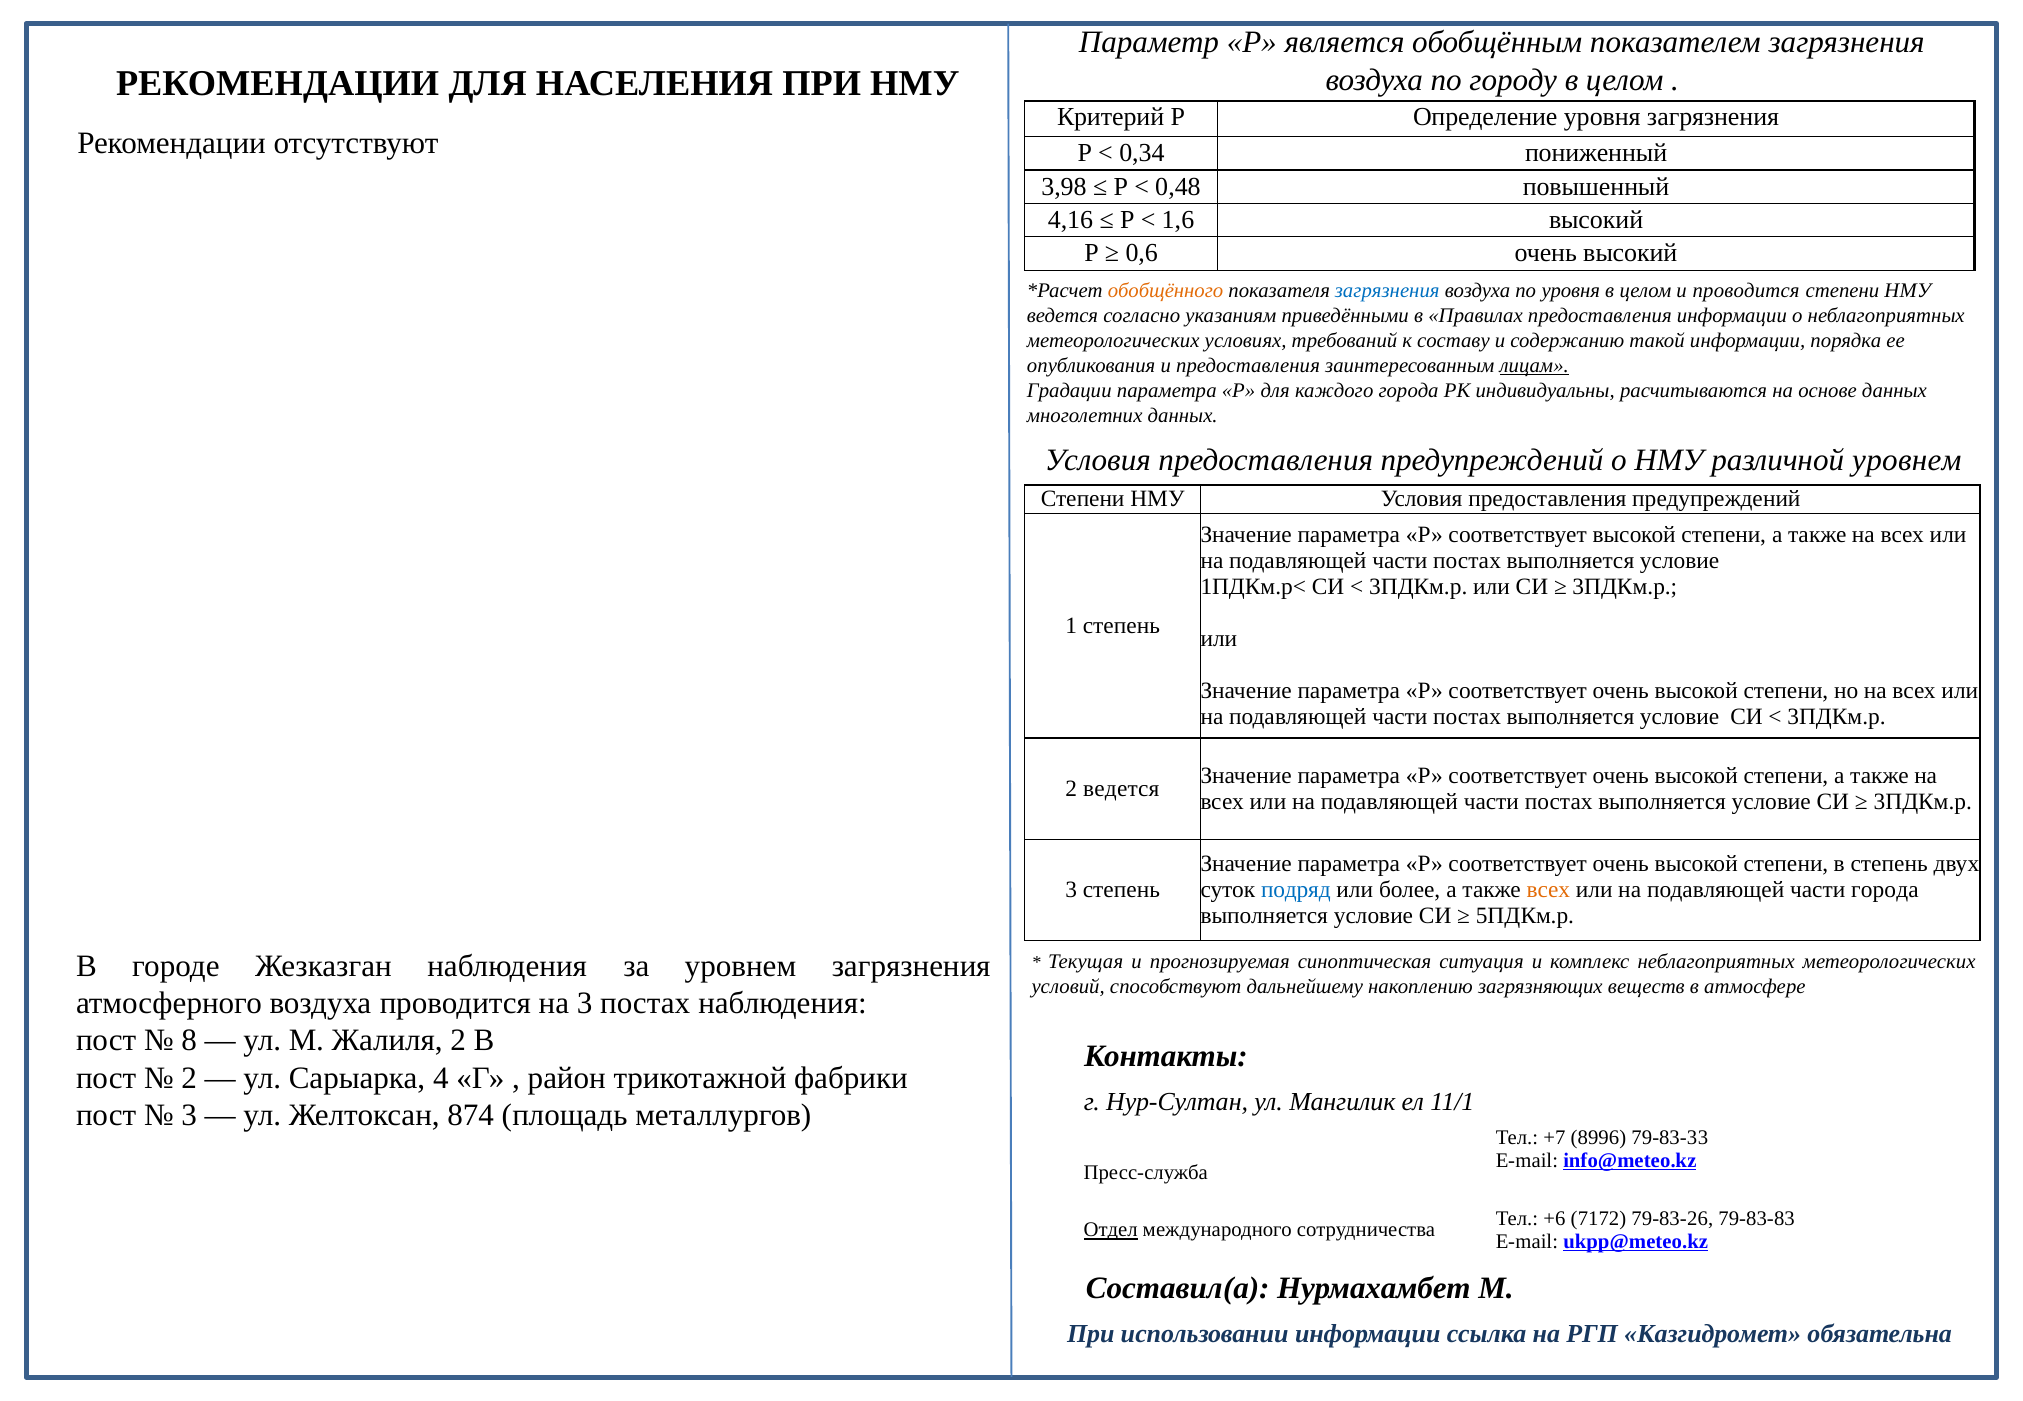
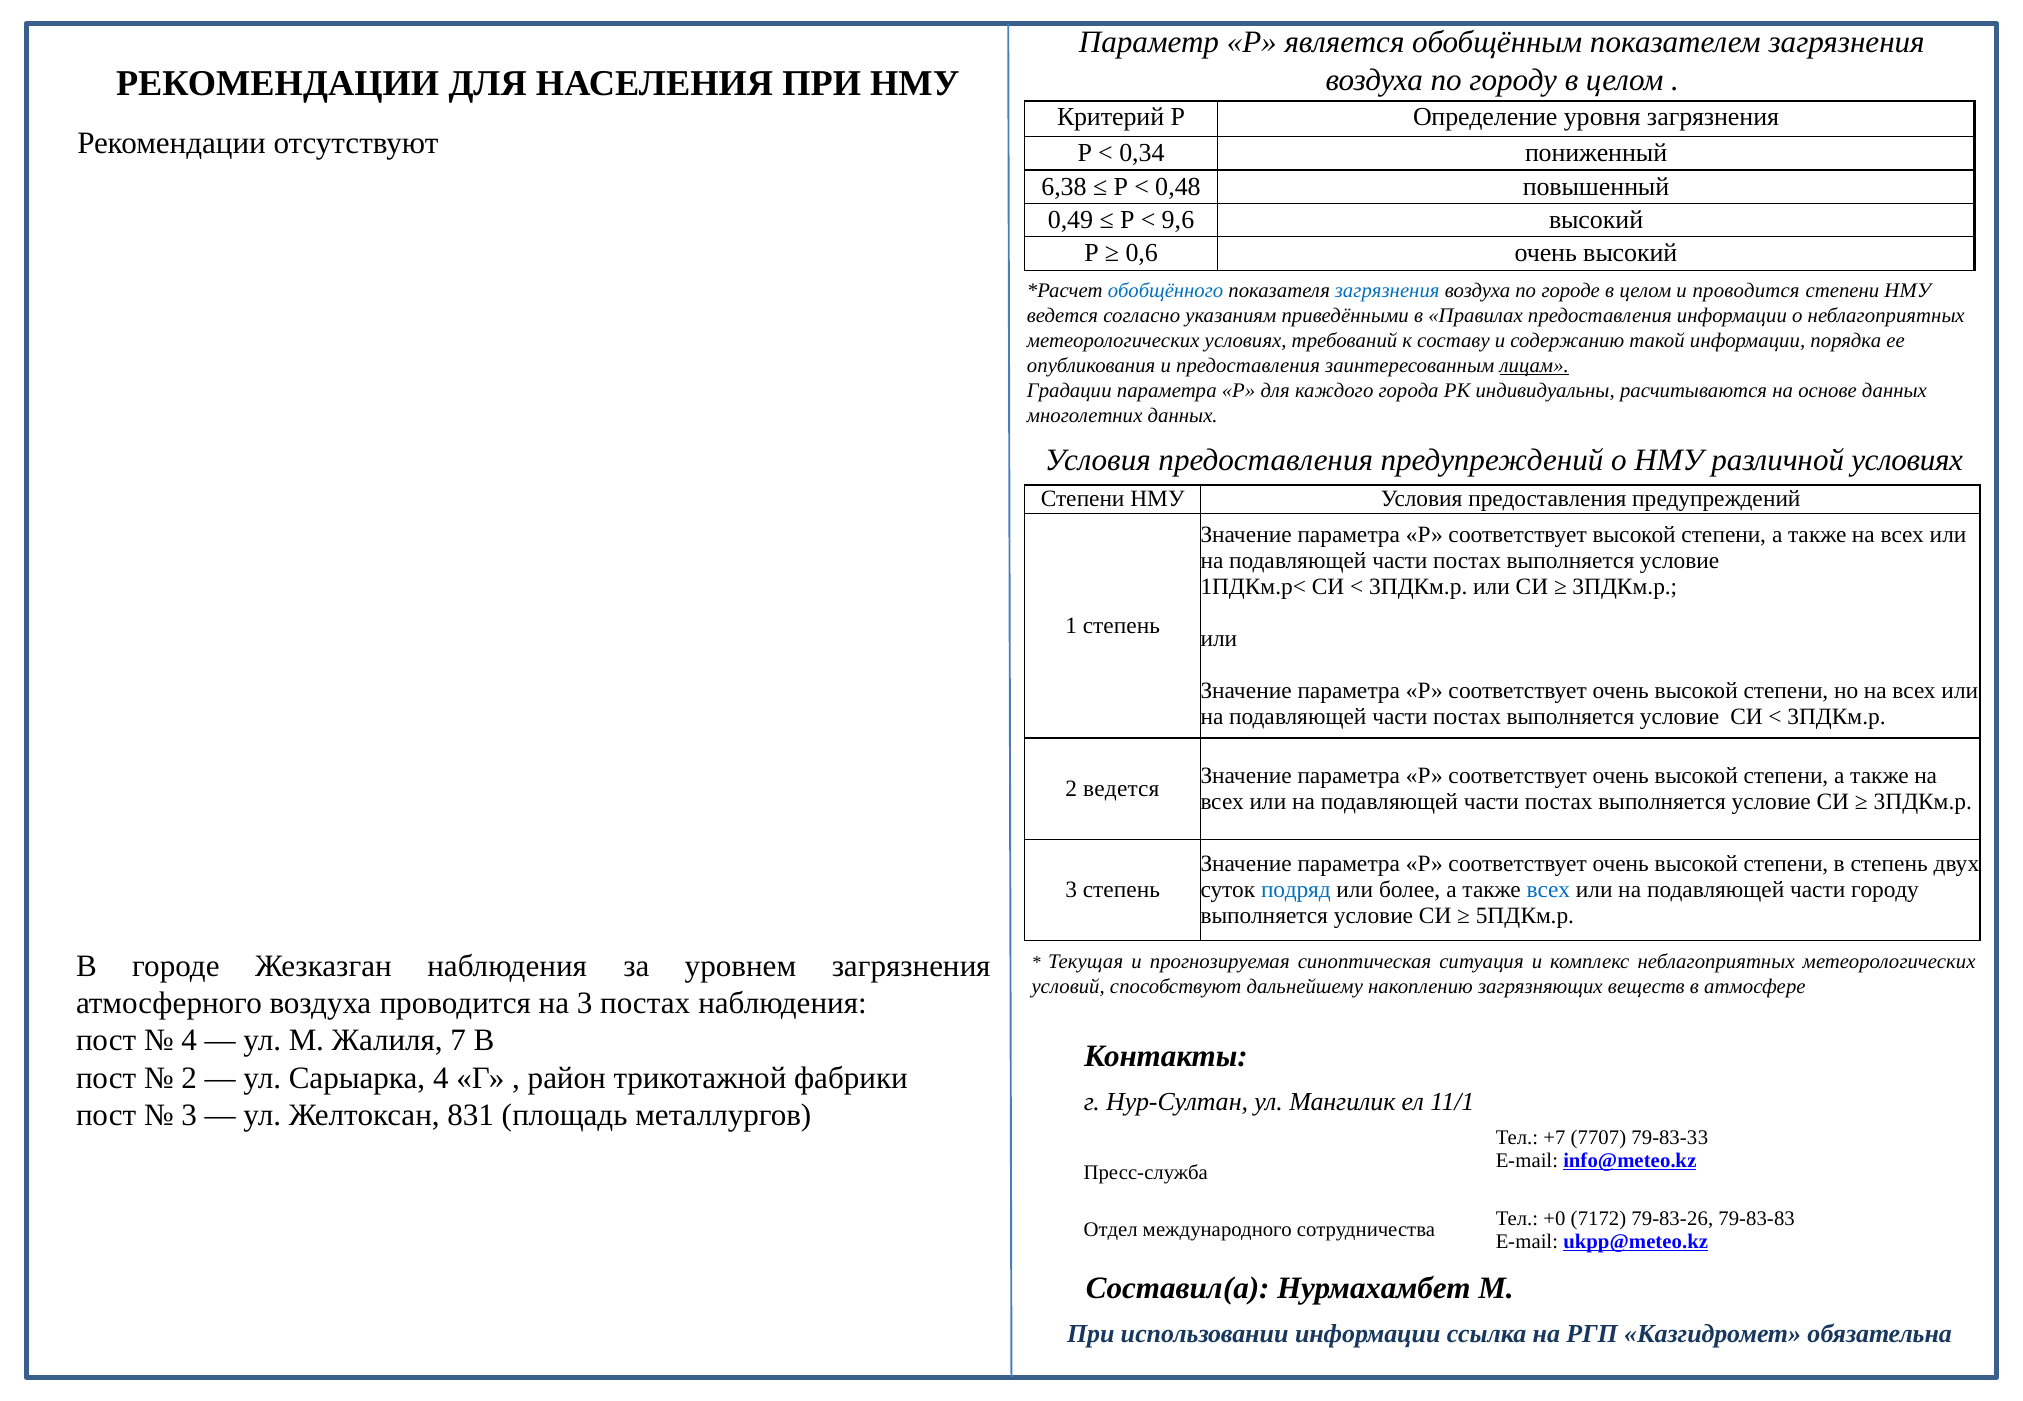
3,98: 3,98 -> 6,38 (1064, 186)
4,16: 4,16 -> 0,49 (1070, 220)
1,6: 1,6 -> 9,6 (1178, 220)
обобщённого colour: orange -> blue (1165, 291)
по уровня: уровня -> городе (1571, 291)
различной уровнем: уровнем -> условиях (1907, 460)
всех colour: orange -> blue (1548, 890)
части города: города -> городу (1885, 890)
8: 8 -> 4 (189, 1040)
Жалиля 2: 2 -> 7 (458, 1040)
874: 874 -> 831 (471, 1115)
8996: 8996 -> 7707 (1598, 1137)
+6: +6 -> +0 (1554, 1218)
Отдел underline: present -> none (1111, 1230)
